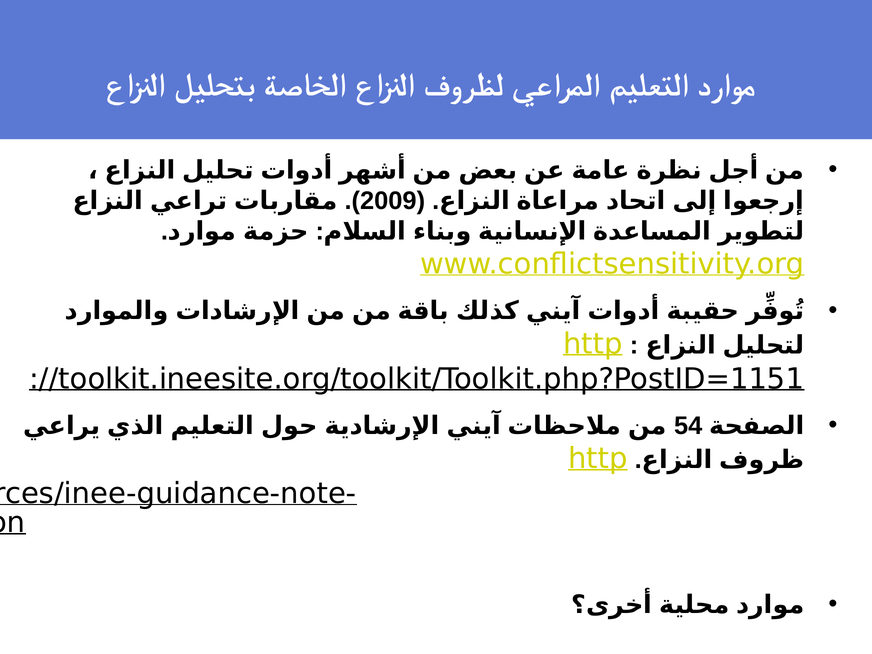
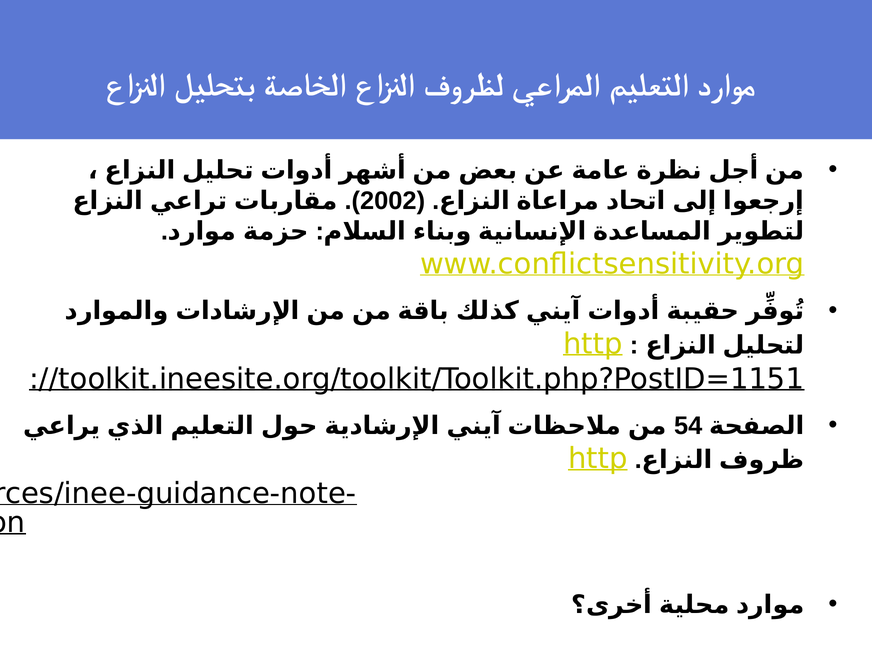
2009: 2009 -> 2002 (388, 201)
